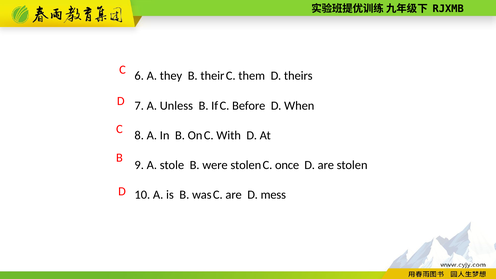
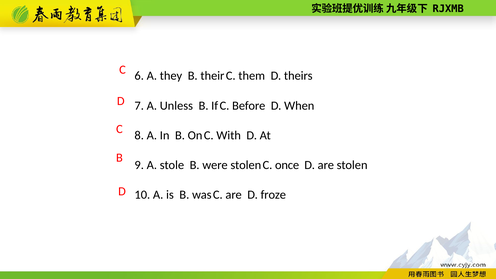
mess: mess -> froze (273, 195)
